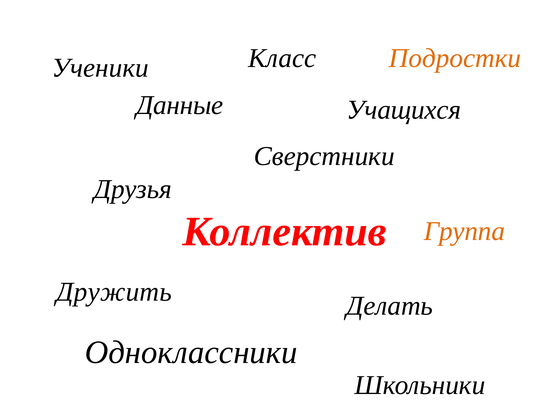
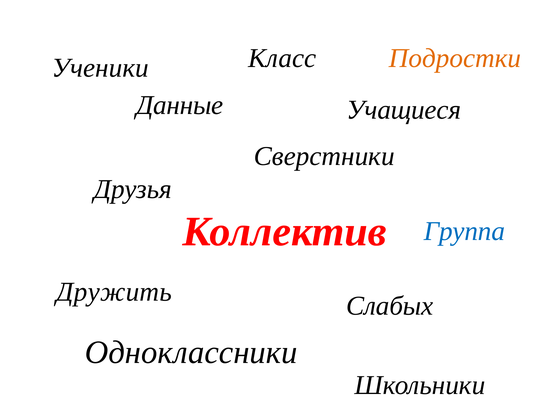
Учащихся: Учащихся -> Учащиеся (404, 110)
Группа colour: orange -> blue (464, 231)
Делать: Делать -> Слабых (390, 306)
